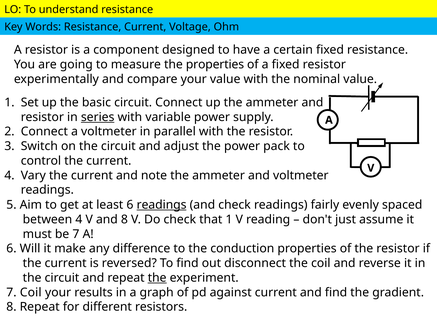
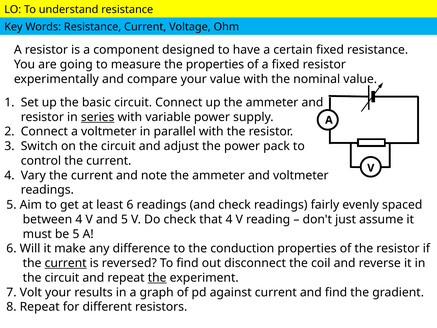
readings underline: present -> none (162, 205)
and 8: 8 -> 5 (124, 219)
that 1: 1 -> 4 (229, 219)
be 7: 7 -> 5 (76, 234)
current underline: none -> present (66, 263)
7 Coil: Coil -> Volt (31, 292)
